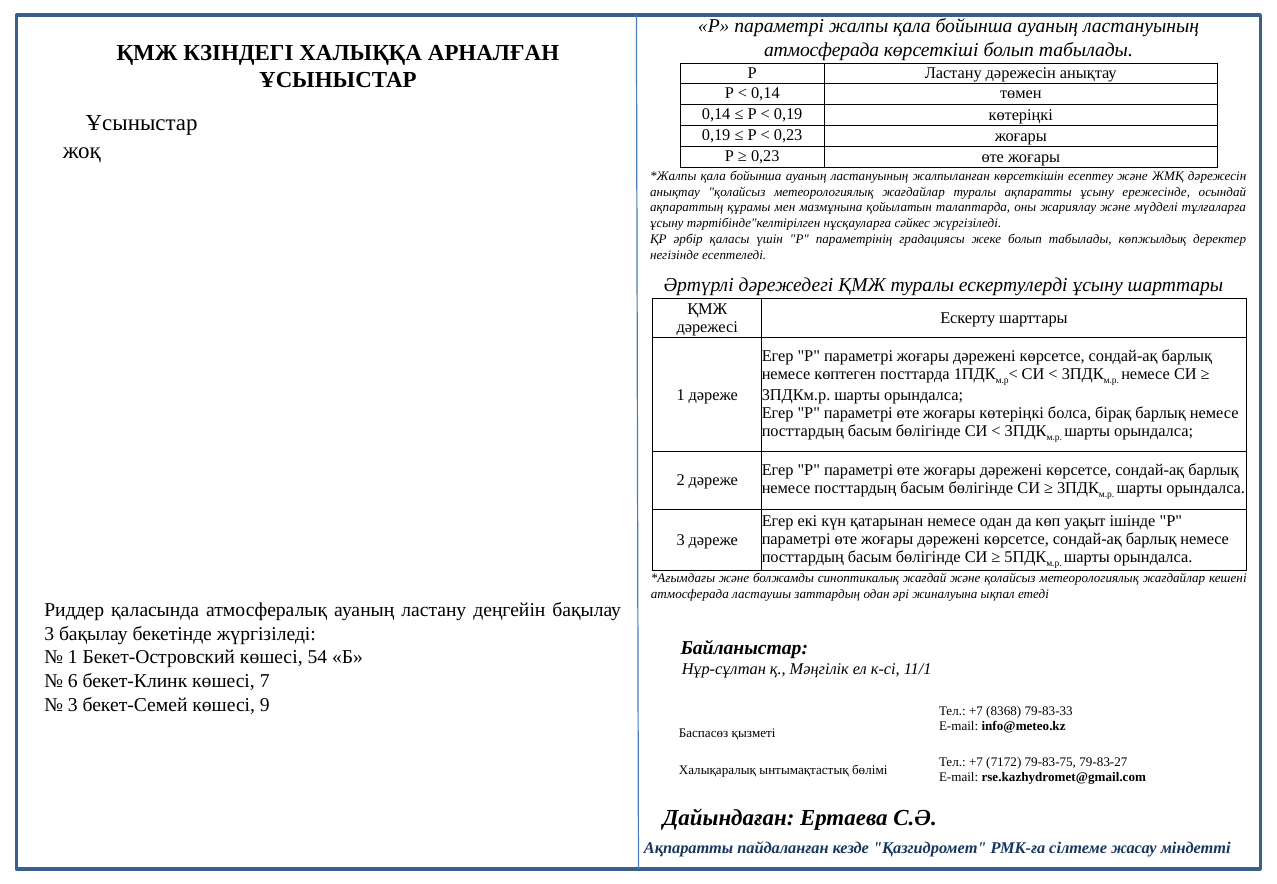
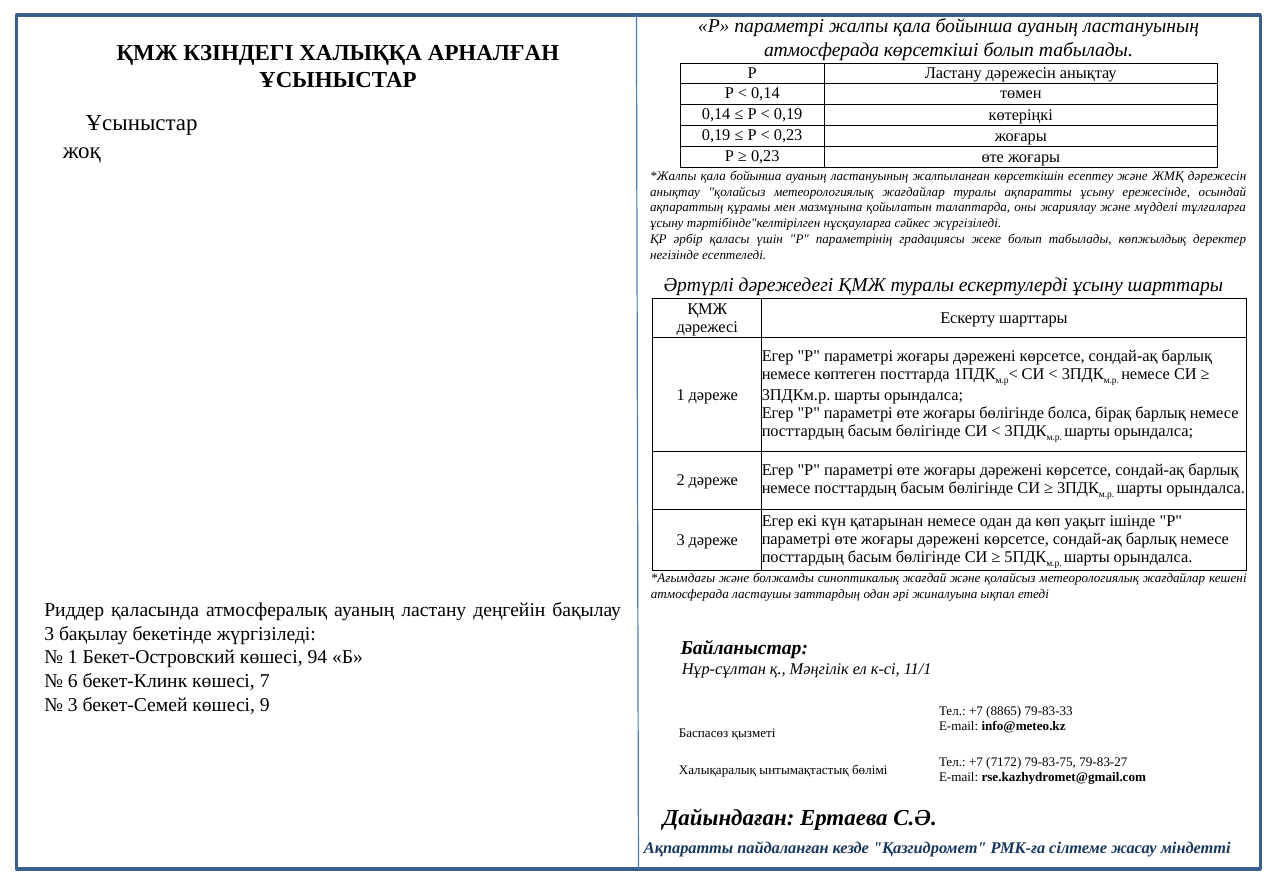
жоғары көтеріңкі: көтеріңкі -> бөлігінде (1012, 413)
54: 54 -> 94 (317, 657)
8368: 8368 -> 8865 (1004, 712)
